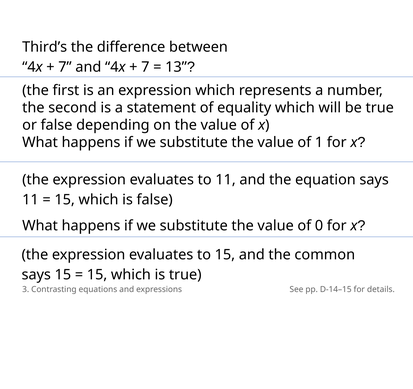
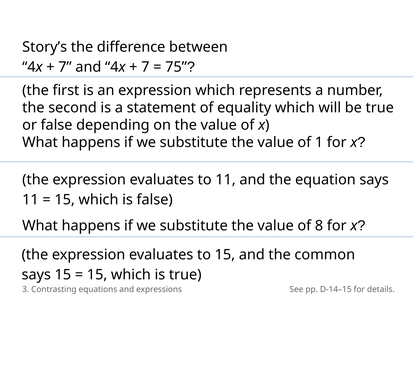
Third’s: Third’s -> Story’s (45, 47)
13: 13 -> 75 (176, 67)
0: 0 -> 8 (319, 225)
